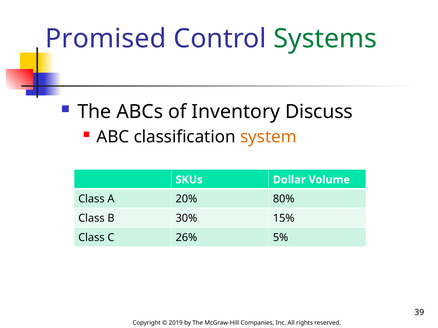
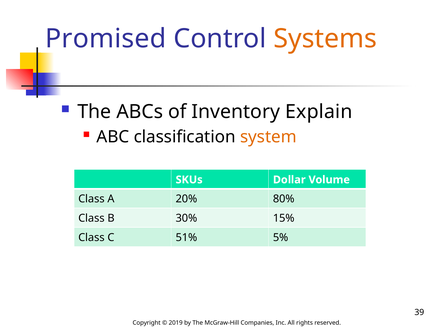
Systems colour: green -> orange (325, 39)
Discuss: Discuss -> Explain (319, 112)
26%: 26% -> 51% (186, 238)
